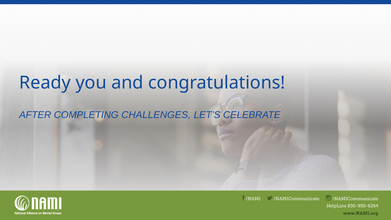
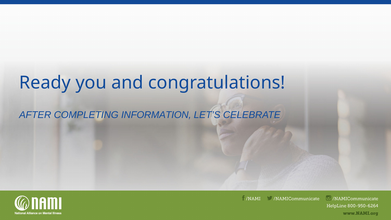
CHALLENGES: CHALLENGES -> INFORMATION (156, 115)
